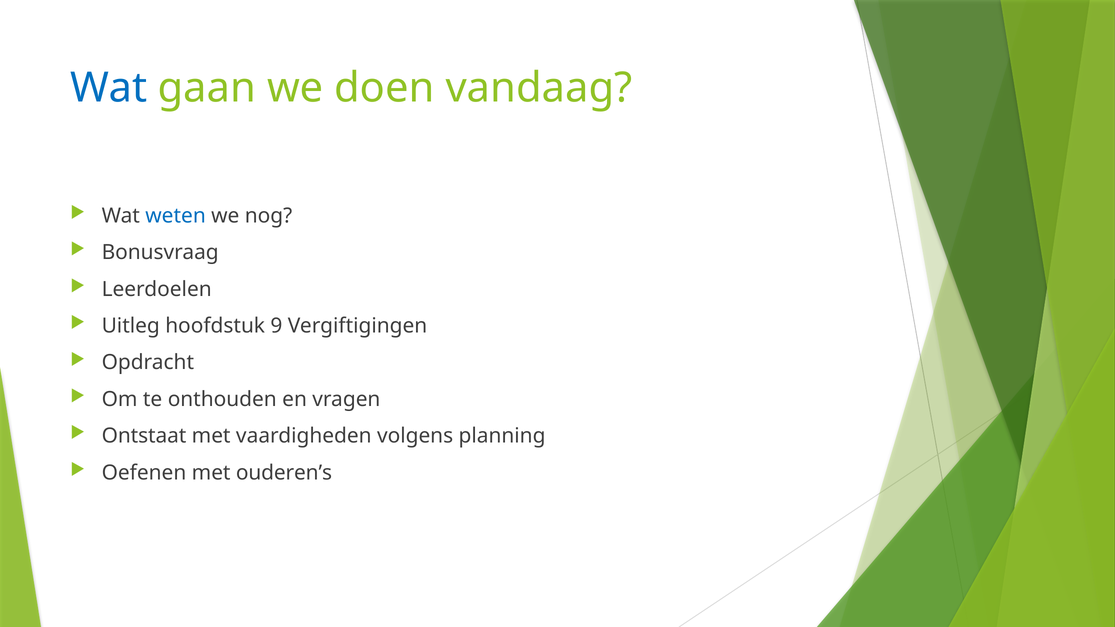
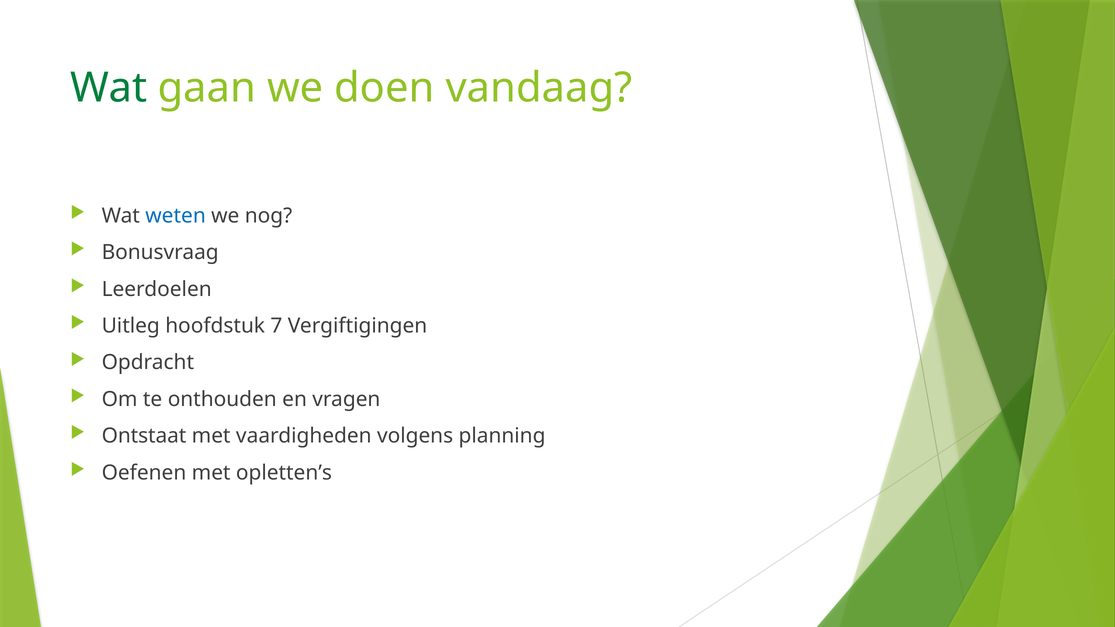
Wat colour: blue -> green (109, 88)
9: 9 -> 7 (276, 326)
ouderen’s: ouderen’s -> opletten’s (284, 473)
